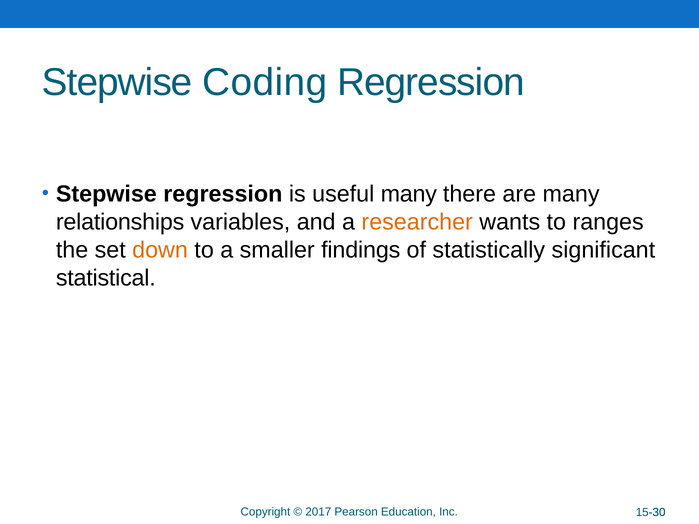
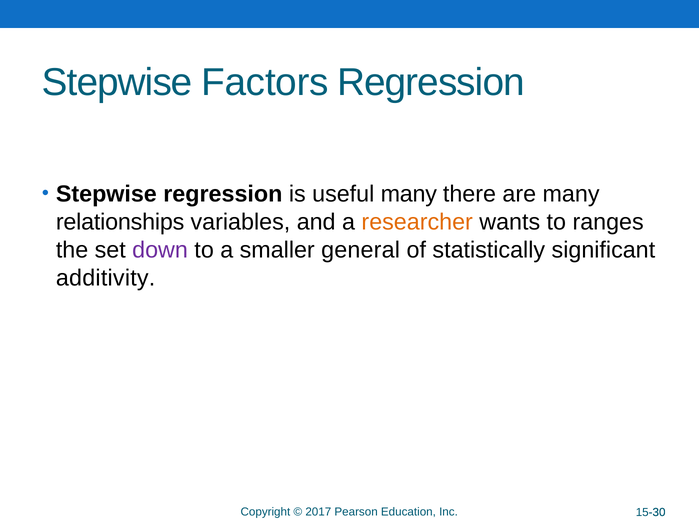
Coding: Coding -> Factors (265, 83)
down colour: orange -> purple (160, 250)
findings: findings -> general (361, 250)
statistical: statistical -> additivity (106, 278)
